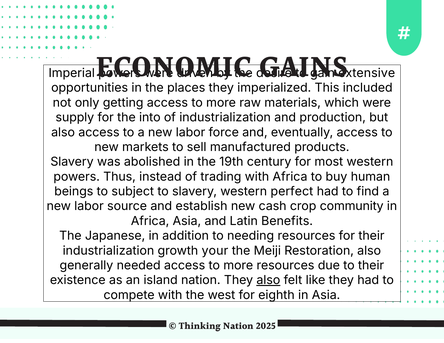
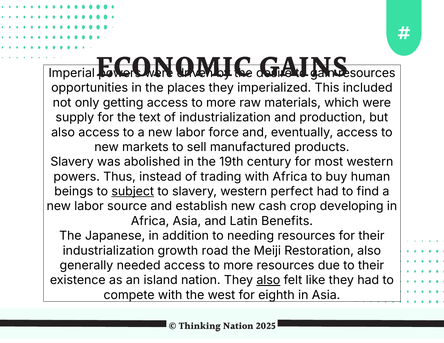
extensive: extensive -> resources (367, 73)
into: into -> text (150, 118)
subject underline: none -> present (133, 192)
community: community -> developing (352, 206)
your: your -> road (215, 251)
